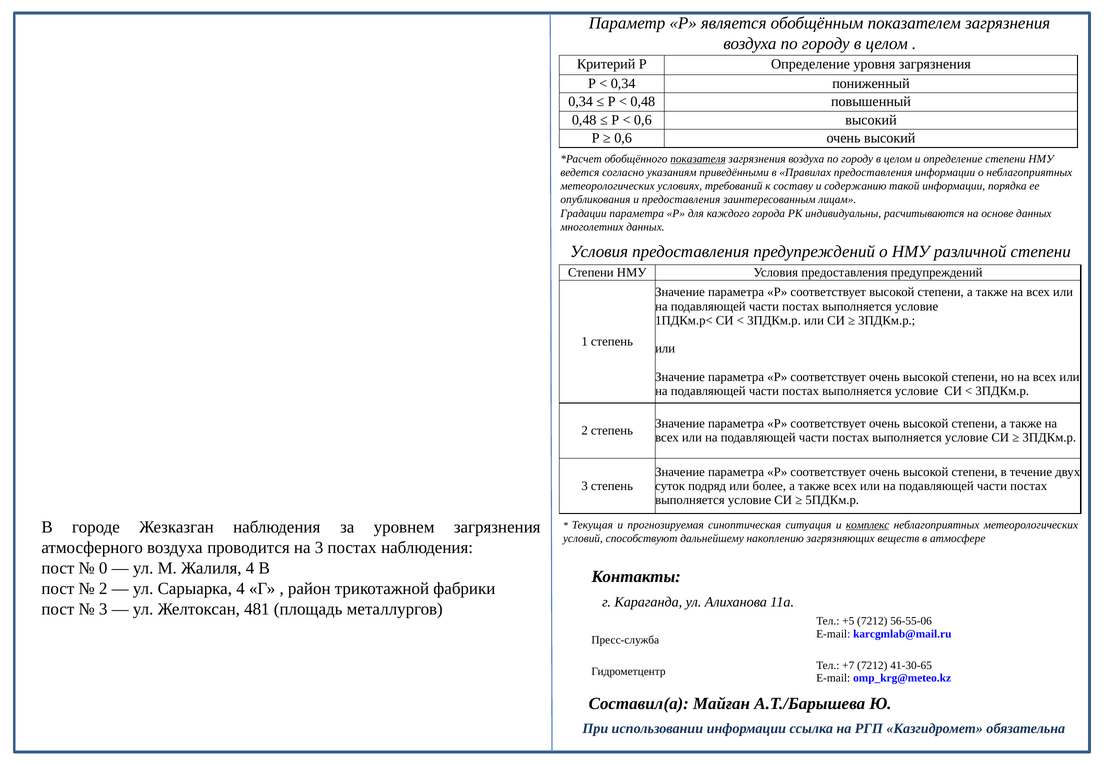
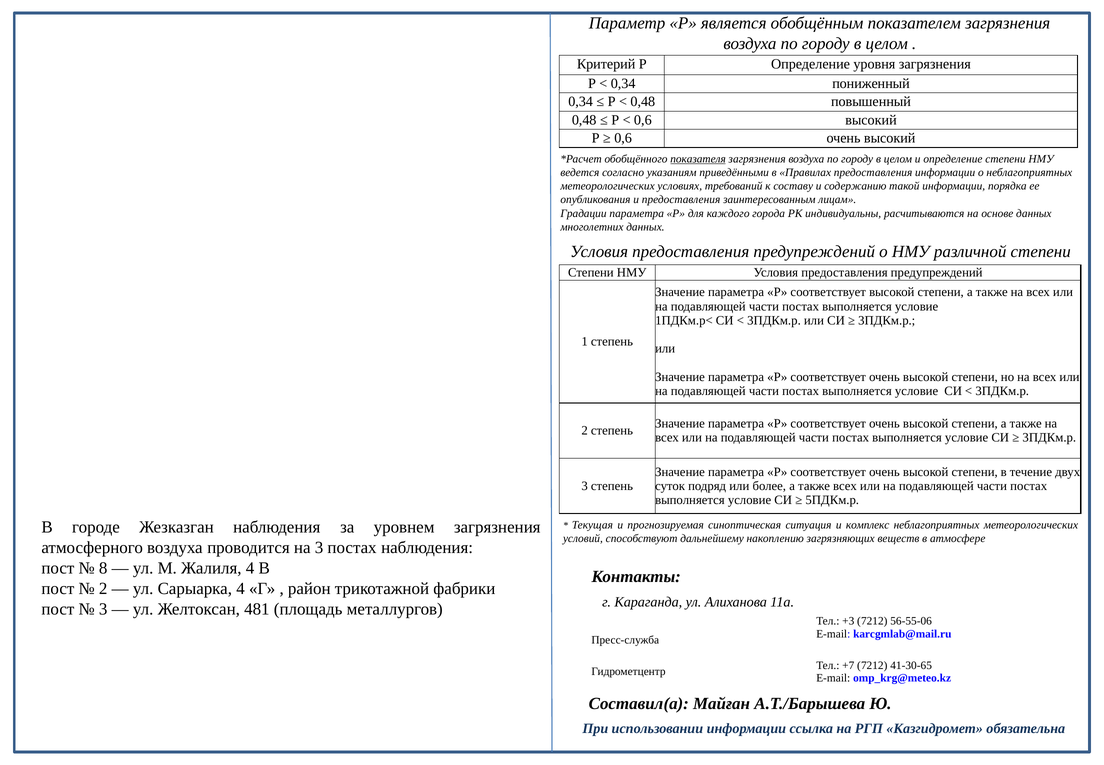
комплекс underline: present -> none (868, 525)
0: 0 -> 8 (103, 568)
+5: +5 -> +3 (848, 621)
